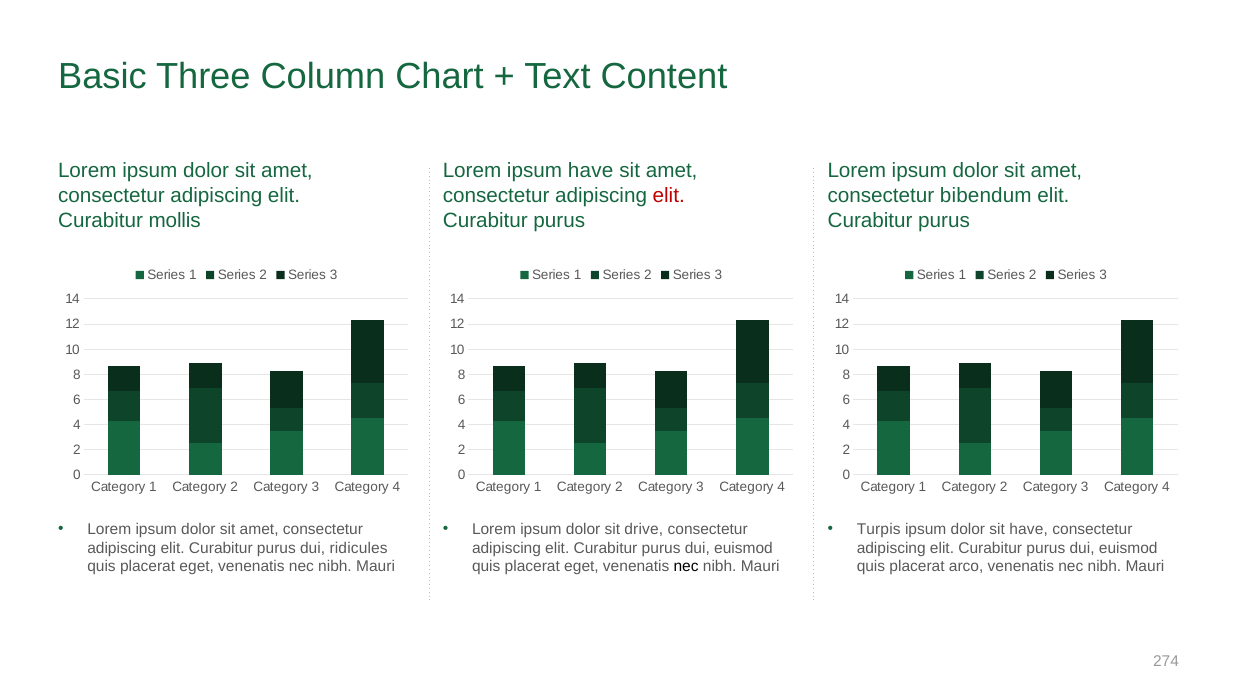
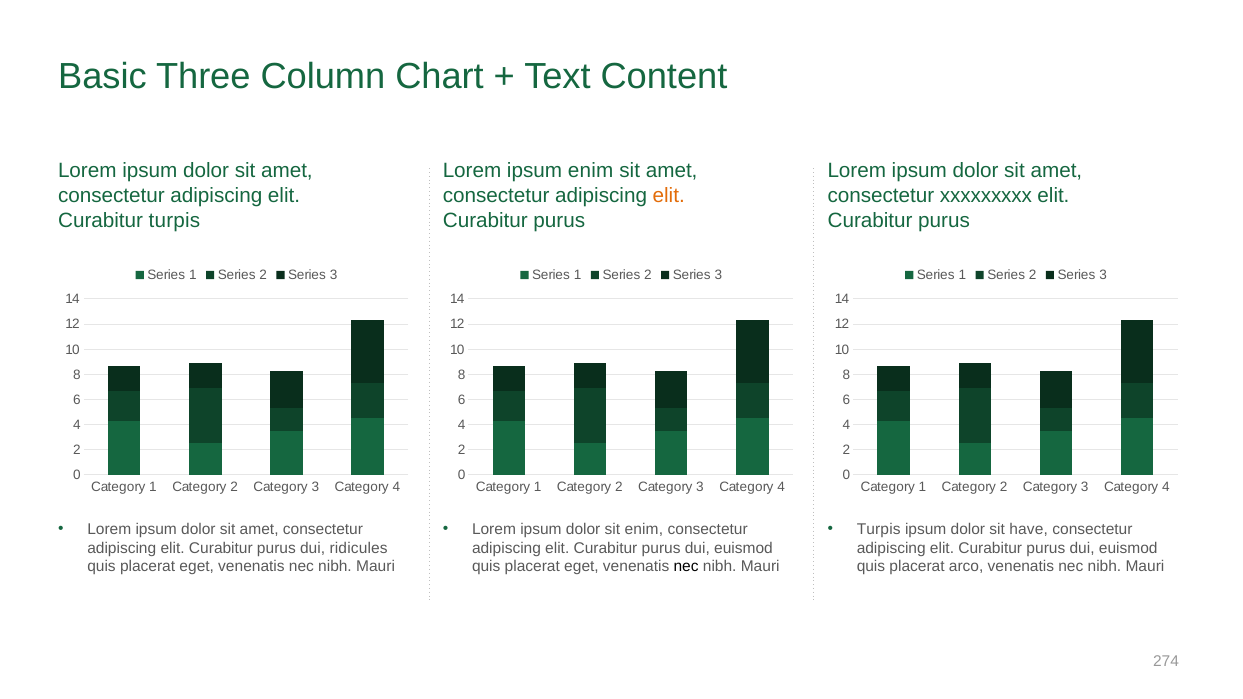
ipsum have: have -> enim (591, 171)
elit colour: red -> orange (669, 196)
bibendum: bibendum -> xxxxxxxxx (986, 196)
Curabitur mollis: mollis -> turpis (174, 220)
sit drive: drive -> enim (644, 530)
